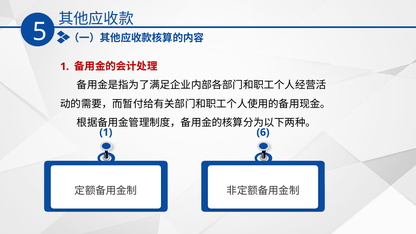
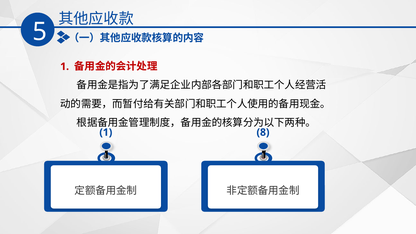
6: 6 -> 8 (263, 132)
